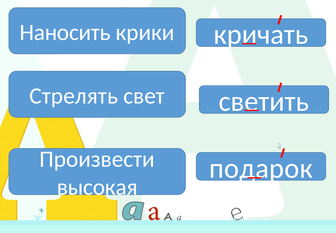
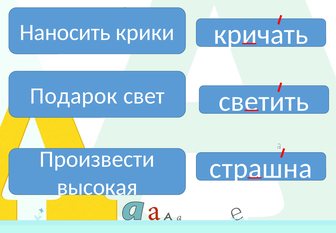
Стрелять: Стрелять -> Подарок (74, 96)
подарок: подарок -> страшна (261, 168)
